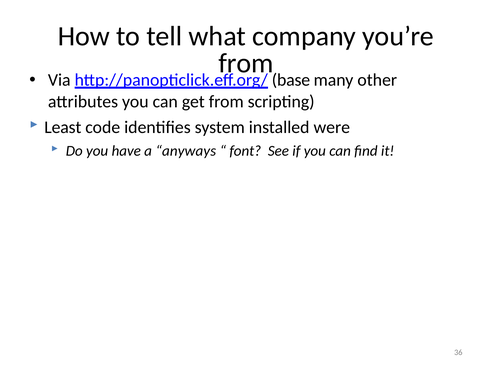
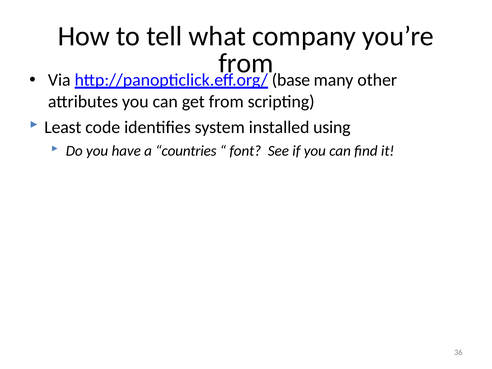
were: were -> using (332, 127)
anyways: anyways -> countries (186, 151)
